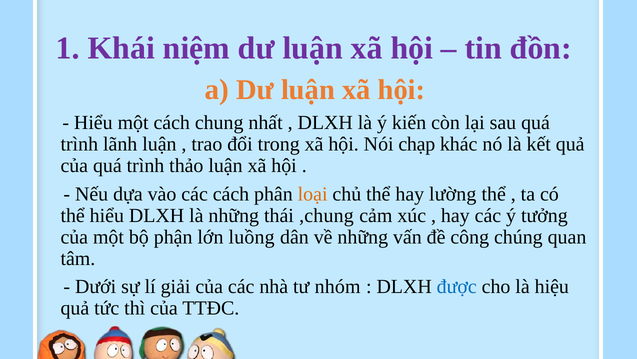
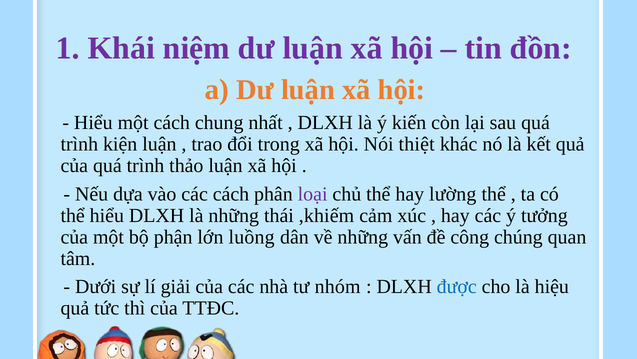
lãnh: lãnh -> kiện (120, 144)
chạp: chạp -> thiệt (417, 144)
loại colour: orange -> purple (313, 194)
,chung: ,chung -> ,khiếm (326, 215)
